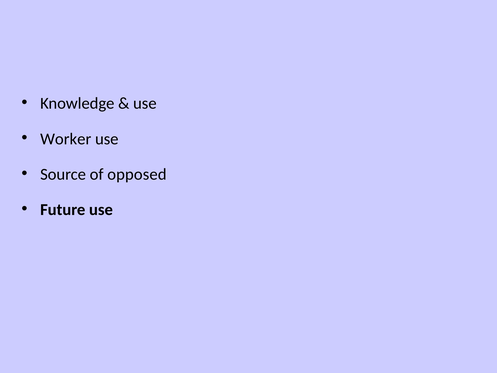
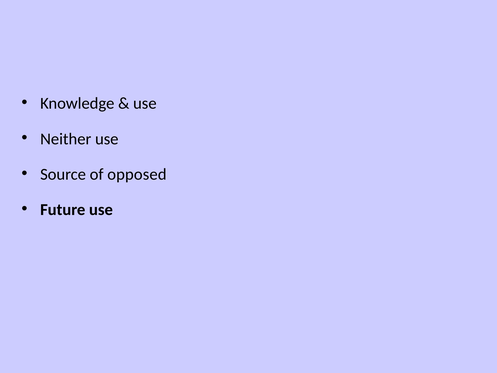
Worker: Worker -> Neither (66, 139)
